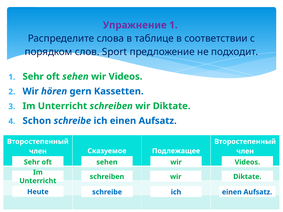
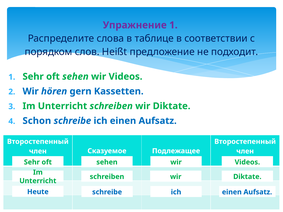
Sport: Sport -> Heißt (115, 52)
